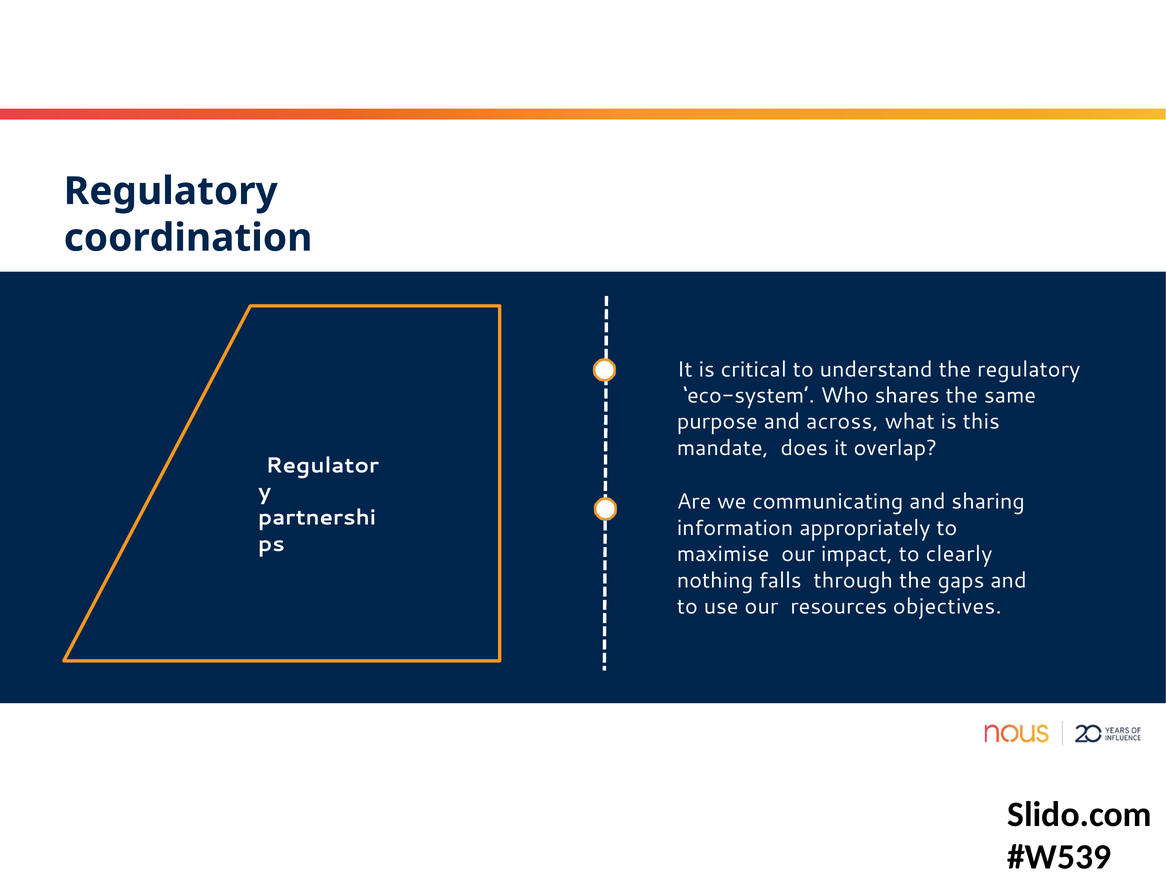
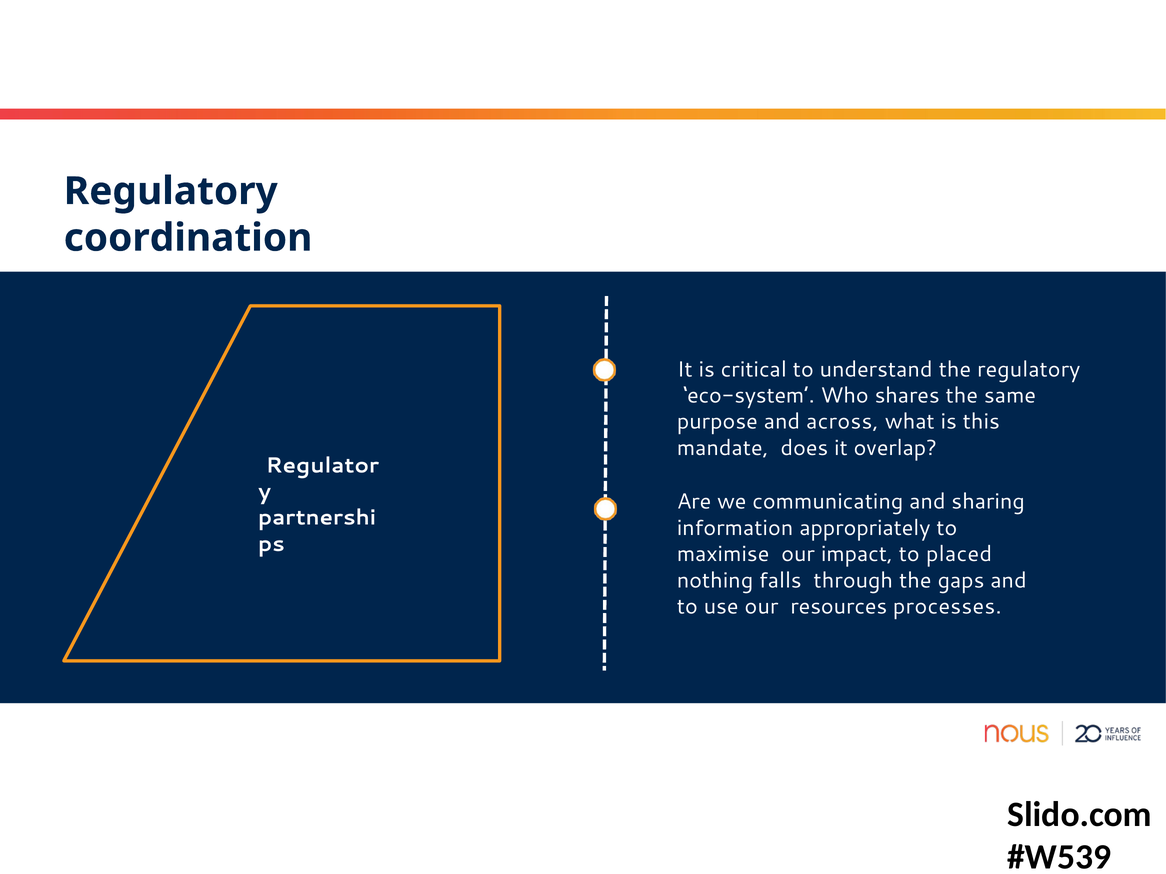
clearly: clearly -> placed (959, 554)
objectives: objectives -> processes (947, 607)
